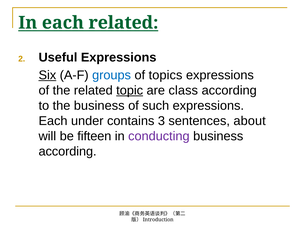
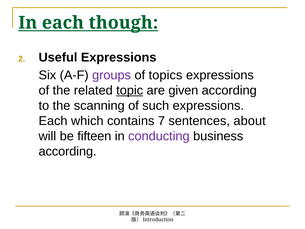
each related: related -> though (123, 23)
Six underline: present -> none (47, 75)
groups colour: blue -> purple (112, 75)
class: class -> given (183, 90)
the business: business -> scanning (99, 106)
under: under -> which (87, 121)
3: 3 -> 7 (161, 121)
